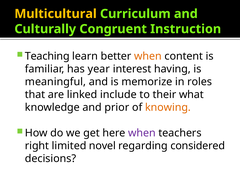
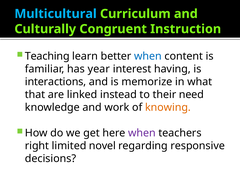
Multicultural colour: yellow -> light blue (56, 14)
when colour: orange -> blue (148, 56)
meaningful: meaningful -> interactions (56, 82)
roles: roles -> what (200, 82)
include: include -> instead (118, 95)
what: what -> need (191, 95)
prior: prior -> work (117, 107)
considered: considered -> responsive (198, 146)
